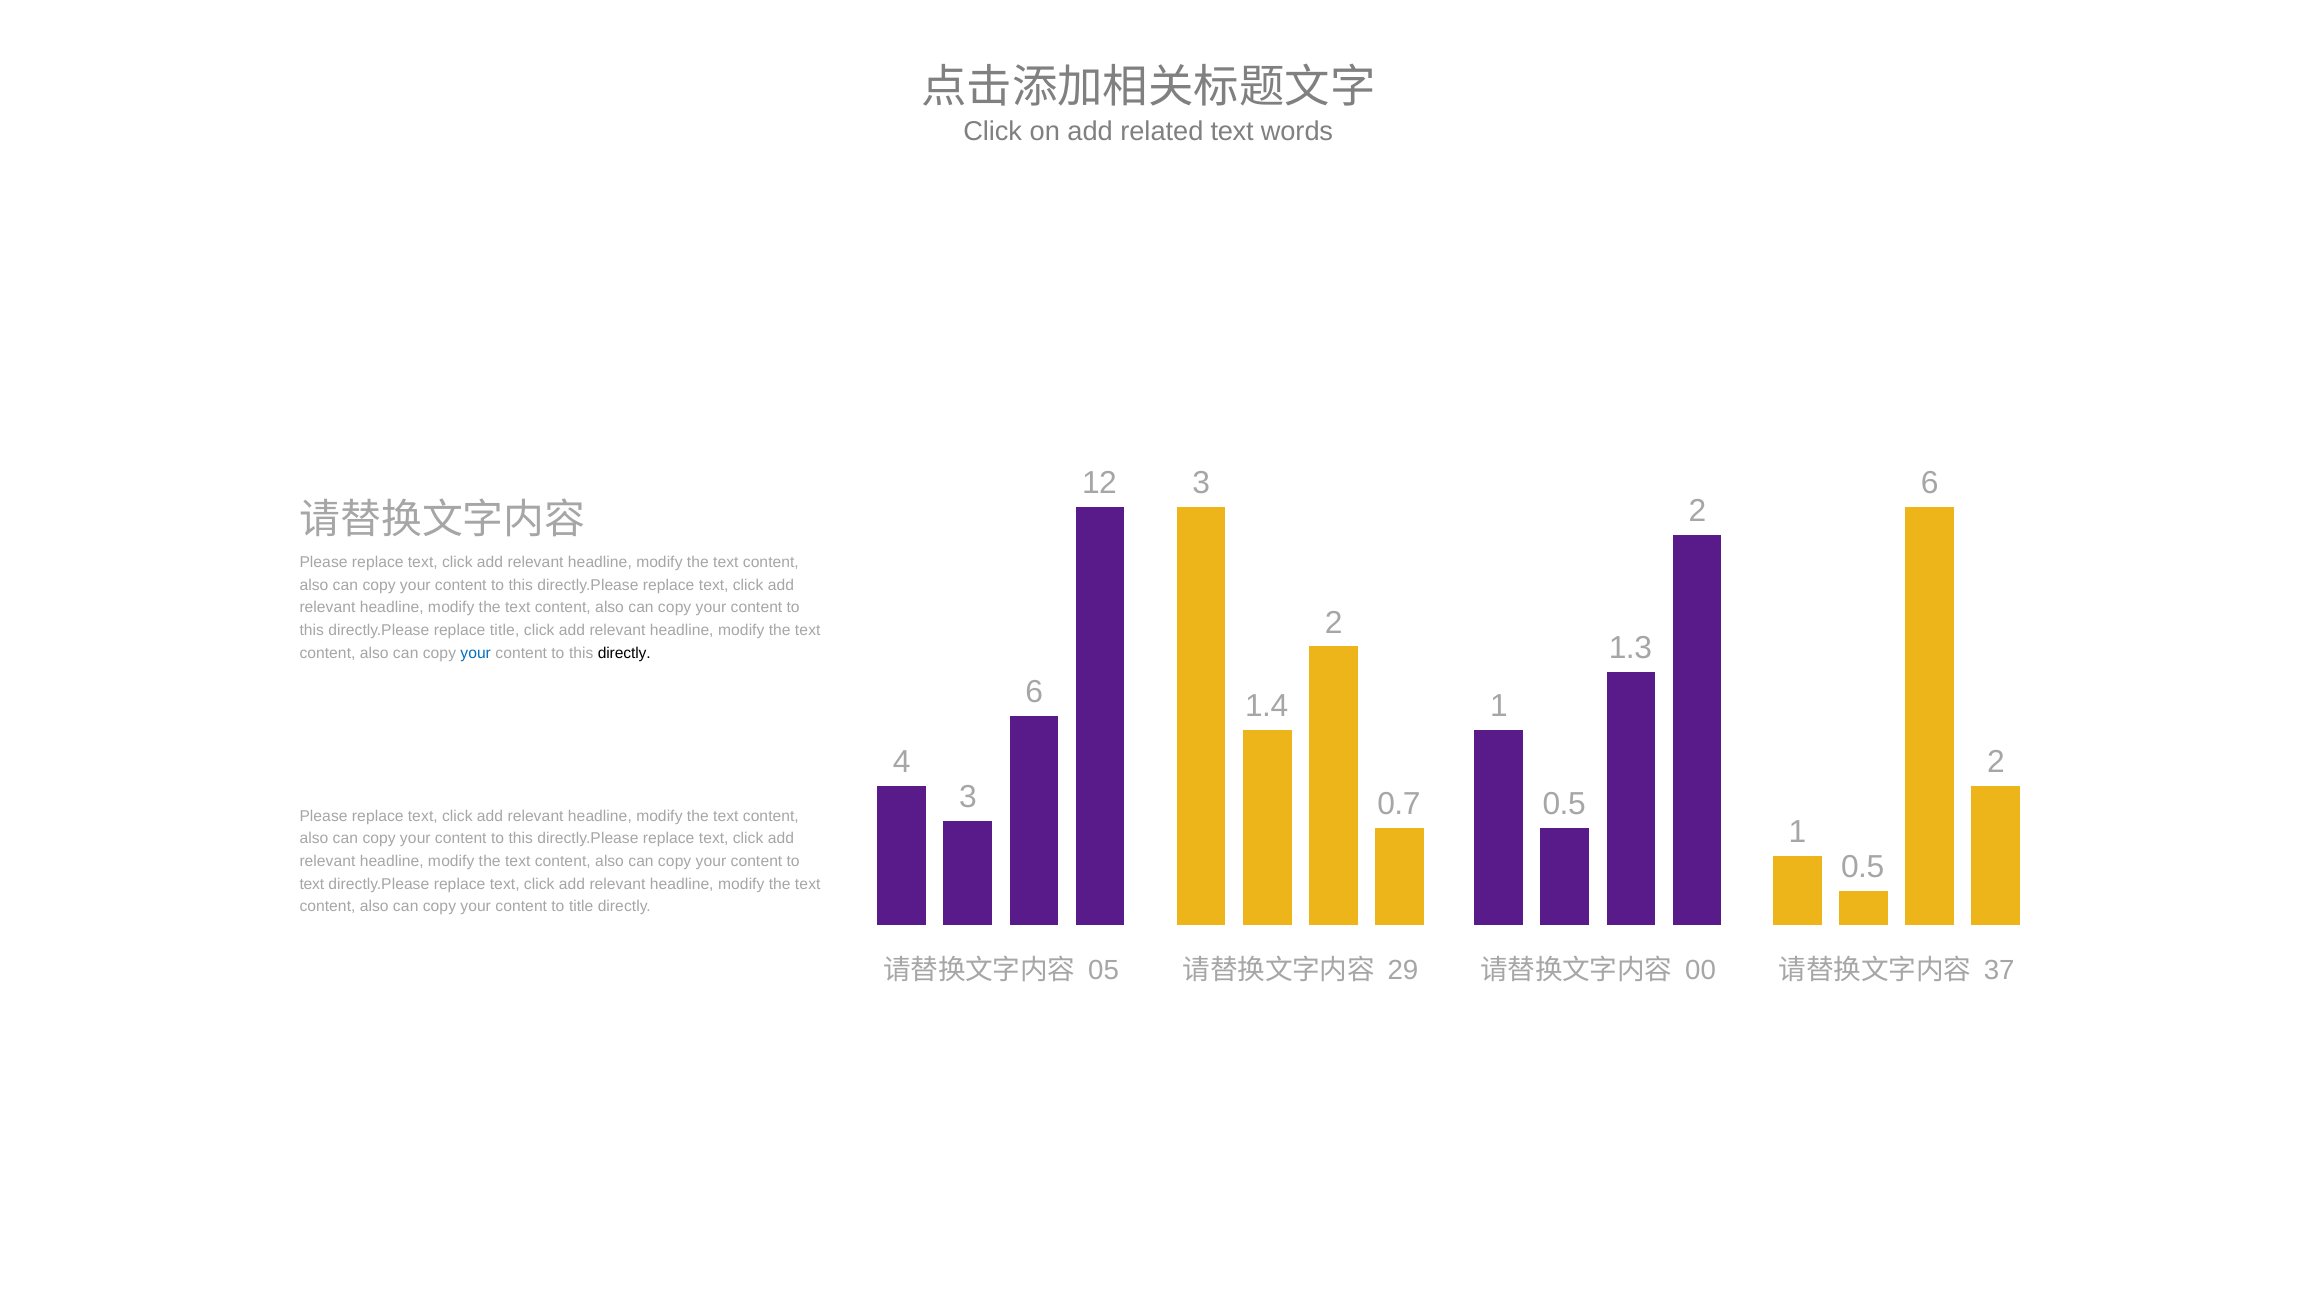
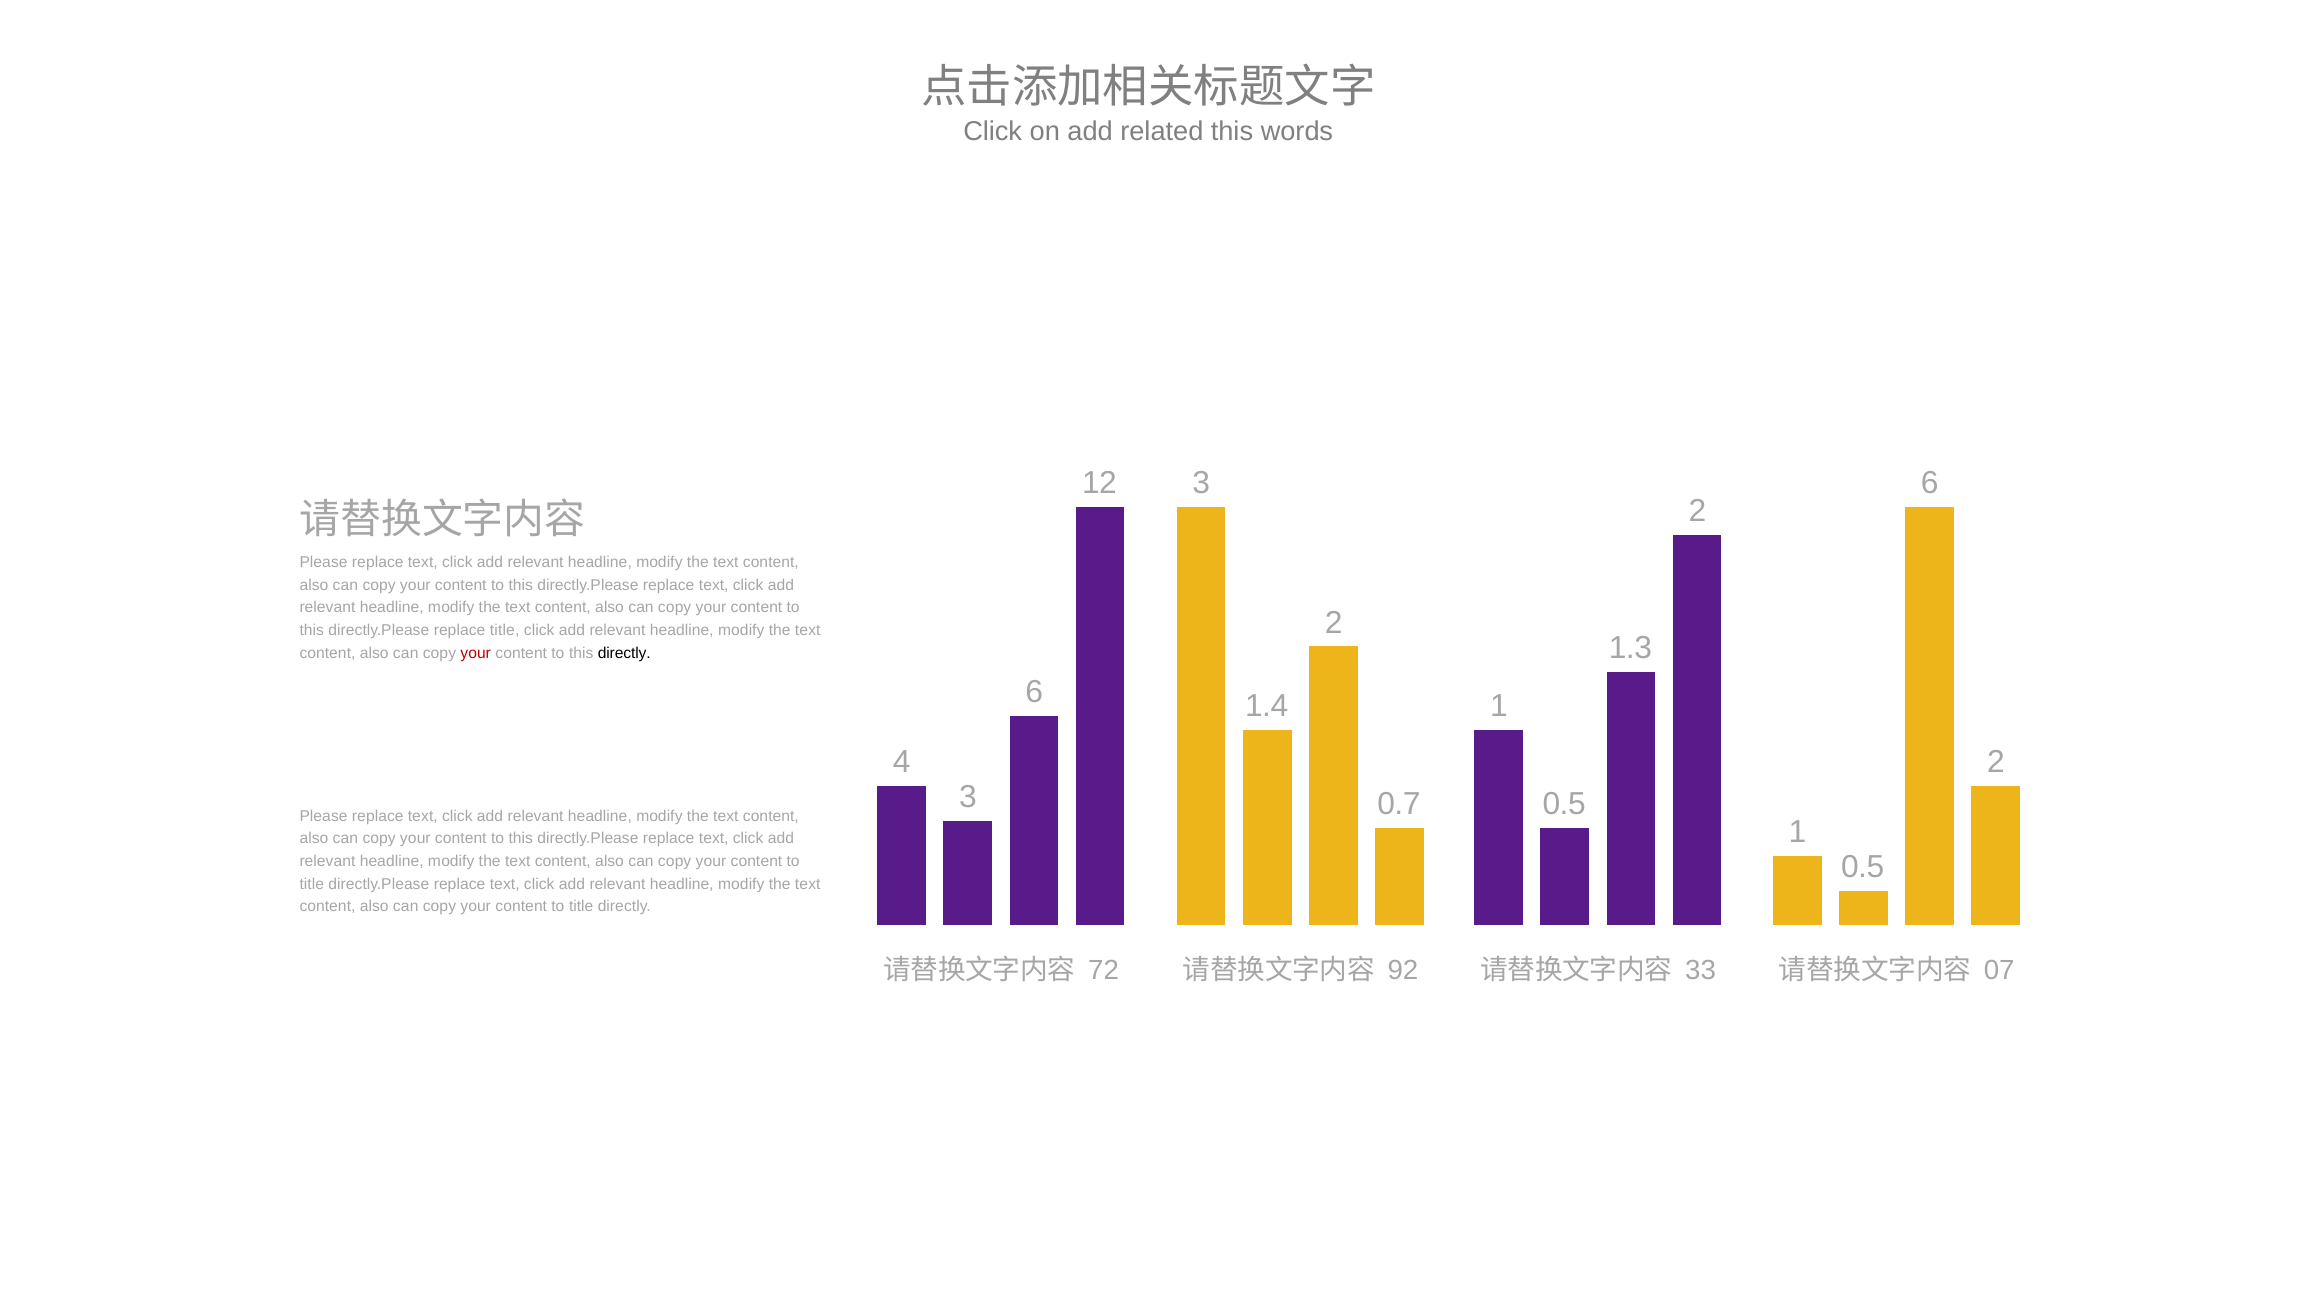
related text: text -> this (1232, 131)
your colour: blue -> red (476, 653)
text: text -> title (312, 884)
05: 05 -> 72 (1104, 970)
29: 29 -> 92 (1403, 970)
00: 00 -> 33 (1701, 970)
37: 37 -> 07 (1999, 970)
